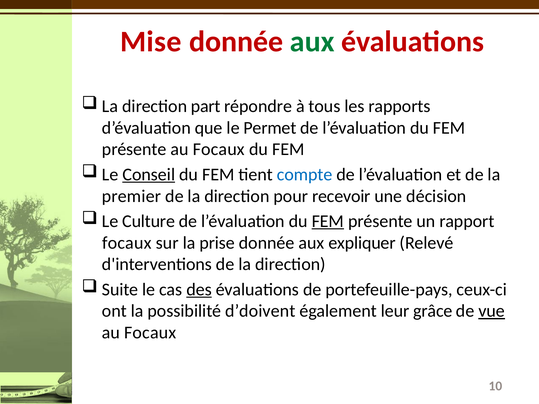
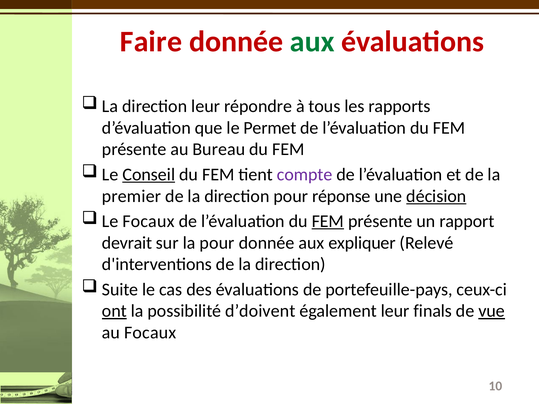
Mise: Mise -> Faire (151, 42)
direction part: part -> leur (206, 106)
présente au Focaux: Focaux -> Bureau (219, 149)
compte colour: blue -> purple (305, 175)
recevoir: recevoir -> réponse (341, 196)
décision underline: none -> present (436, 196)
Le Culture: Culture -> Focaux (148, 221)
focaux: focaux -> devrait (127, 243)
la prise: prise -> pour (217, 243)
des underline: present -> none (199, 290)
ont underline: none -> present (114, 311)
grâce: grâce -> finals (433, 311)
